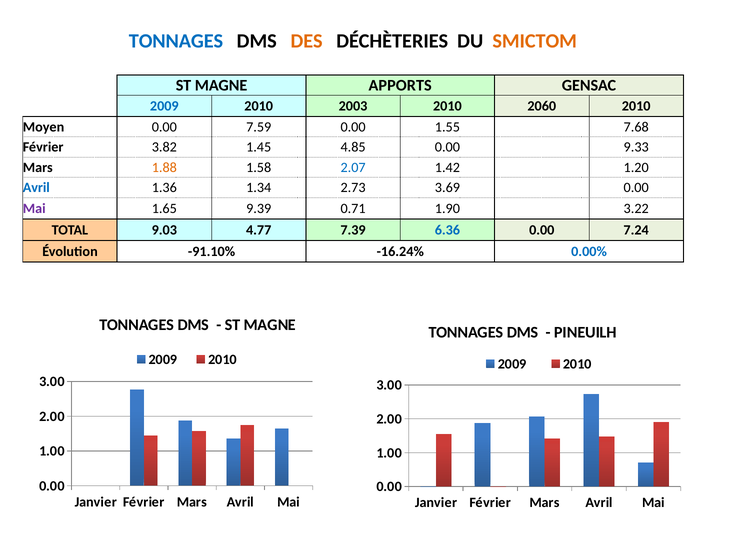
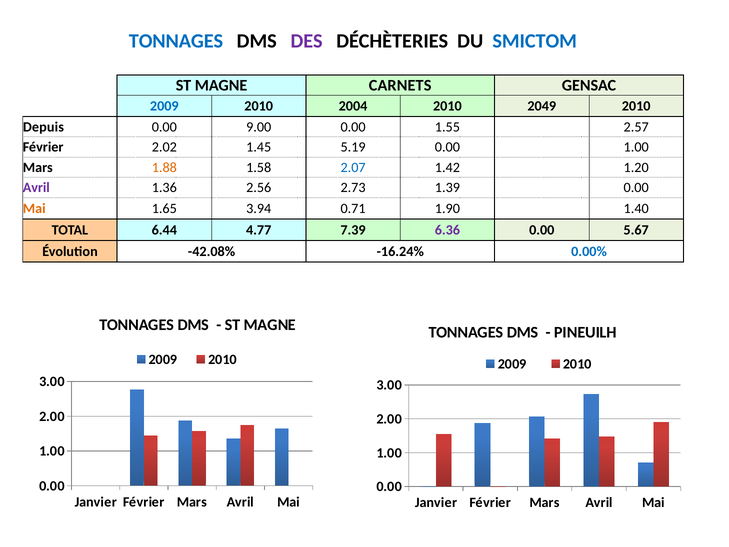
DES colour: orange -> purple (307, 41)
SMICTOM colour: orange -> blue (535, 41)
APPORTS: APPORTS -> CARNETS (400, 85)
2003: 2003 -> 2004 (353, 106)
2060: 2060 -> 2049 (542, 106)
Moyen: Moyen -> Depuis (43, 127)
7.59: 7.59 -> 9.00 (259, 127)
7.68: 7.68 -> 2.57 (636, 127)
3.82: 3.82 -> 2.02 (164, 147)
4.85: 4.85 -> 5.19 (353, 147)
9.33: 9.33 -> 1.00 (636, 147)
Avril colour: blue -> purple (36, 188)
1.34: 1.34 -> 2.56 (259, 188)
3.69: 3.69 -> 1.39 (447, 188)
Mai colour: purple -> orange (34, 208)
9.39: 9.39 -> 3.94 (259, 208)
3.22: 3.22 -> 1.40 (636, 208)
9.03: 9.03 -> 6.44 (164, 230)
6.36 colour: blue -> purple (447, 230)
7.24: 7.24 -> 5.67 (636, 230)
-91.10%: -91.10% -> -42.08% (212, 251)
